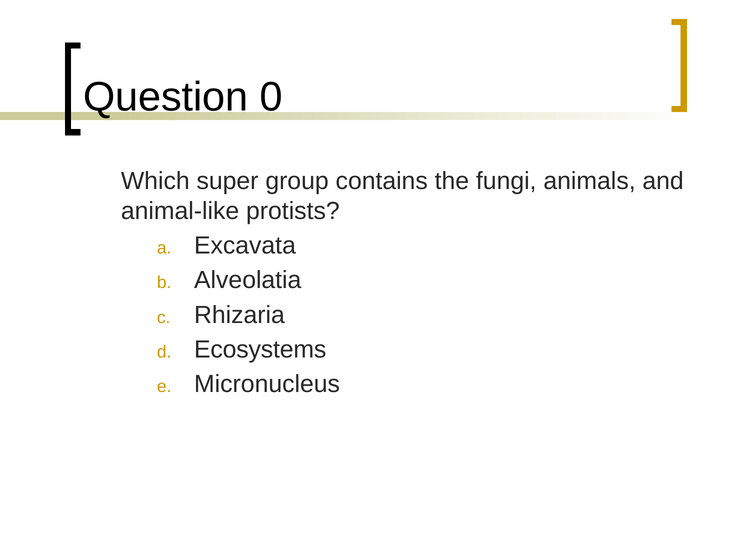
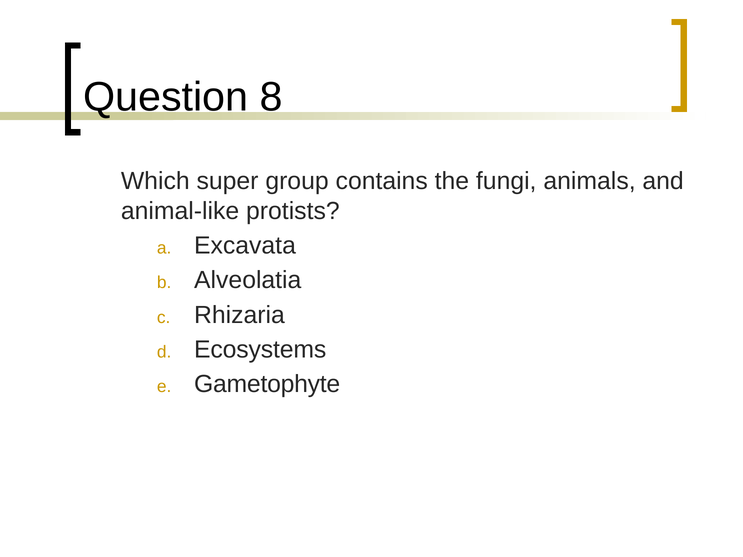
0: 0 -> 8 (271, 97)
Micronucleus: Micronucleus -> Gametophyte (267, 384)
